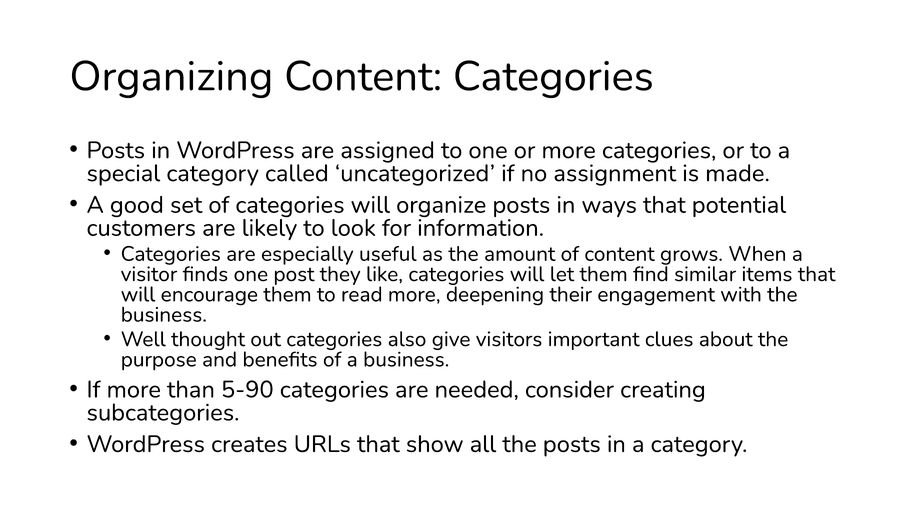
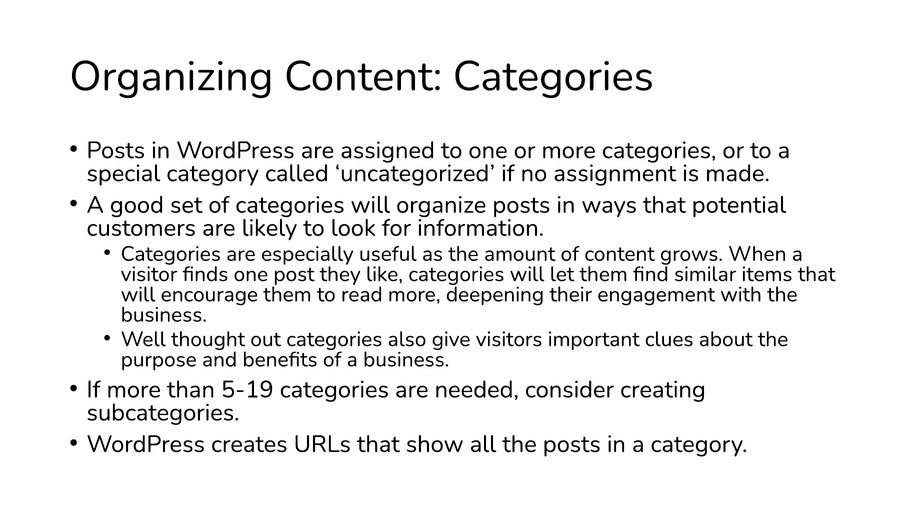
5-90: 5-90 -> 5-19 (247, 390)
